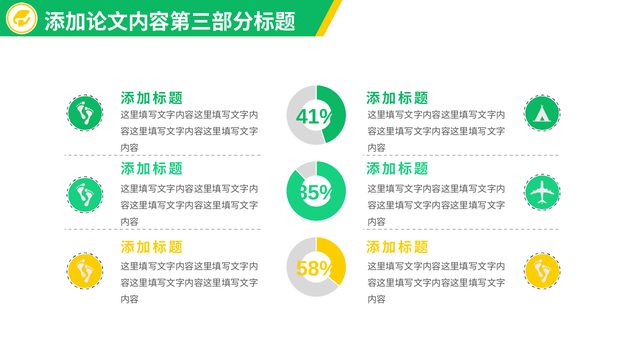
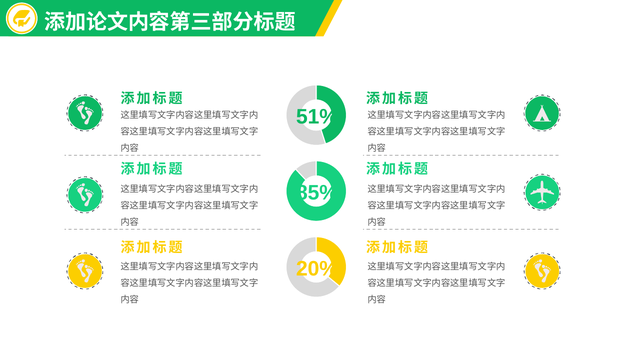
41%: 41% -> 51% (317, 117)
58%: 58% -> 20% (317, 268)
